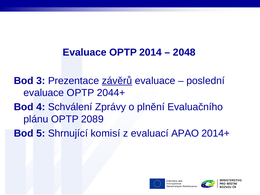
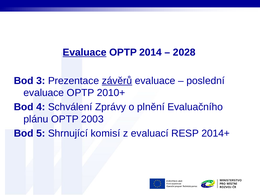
Evaluace underline: none -> present (85, 52)
2048: 2048 -> 2028 (184, 52)
2044+: 2044+ -> 2010+ (111, 93)
2089: 2089 -> 2003 (92, 119)
APAO: APAO -> RESP (185, 133)
